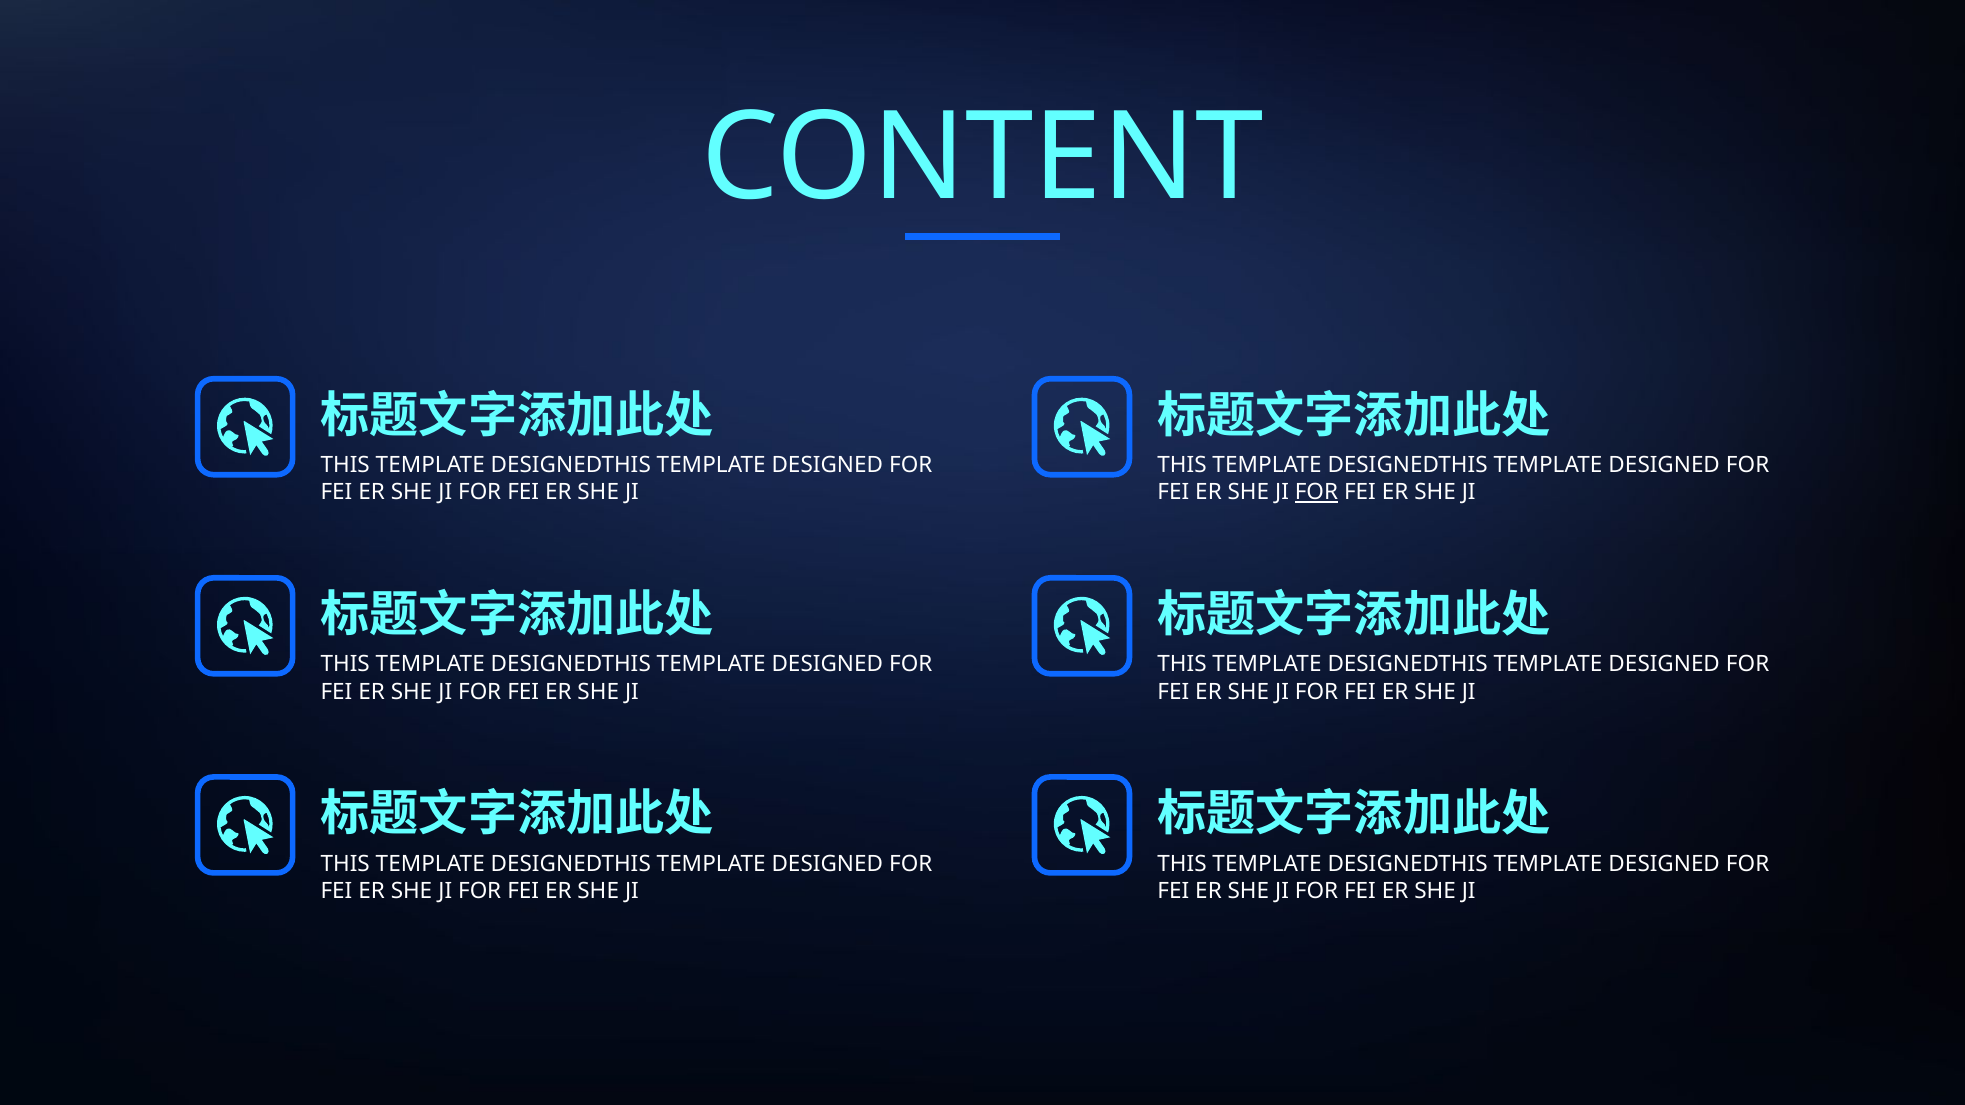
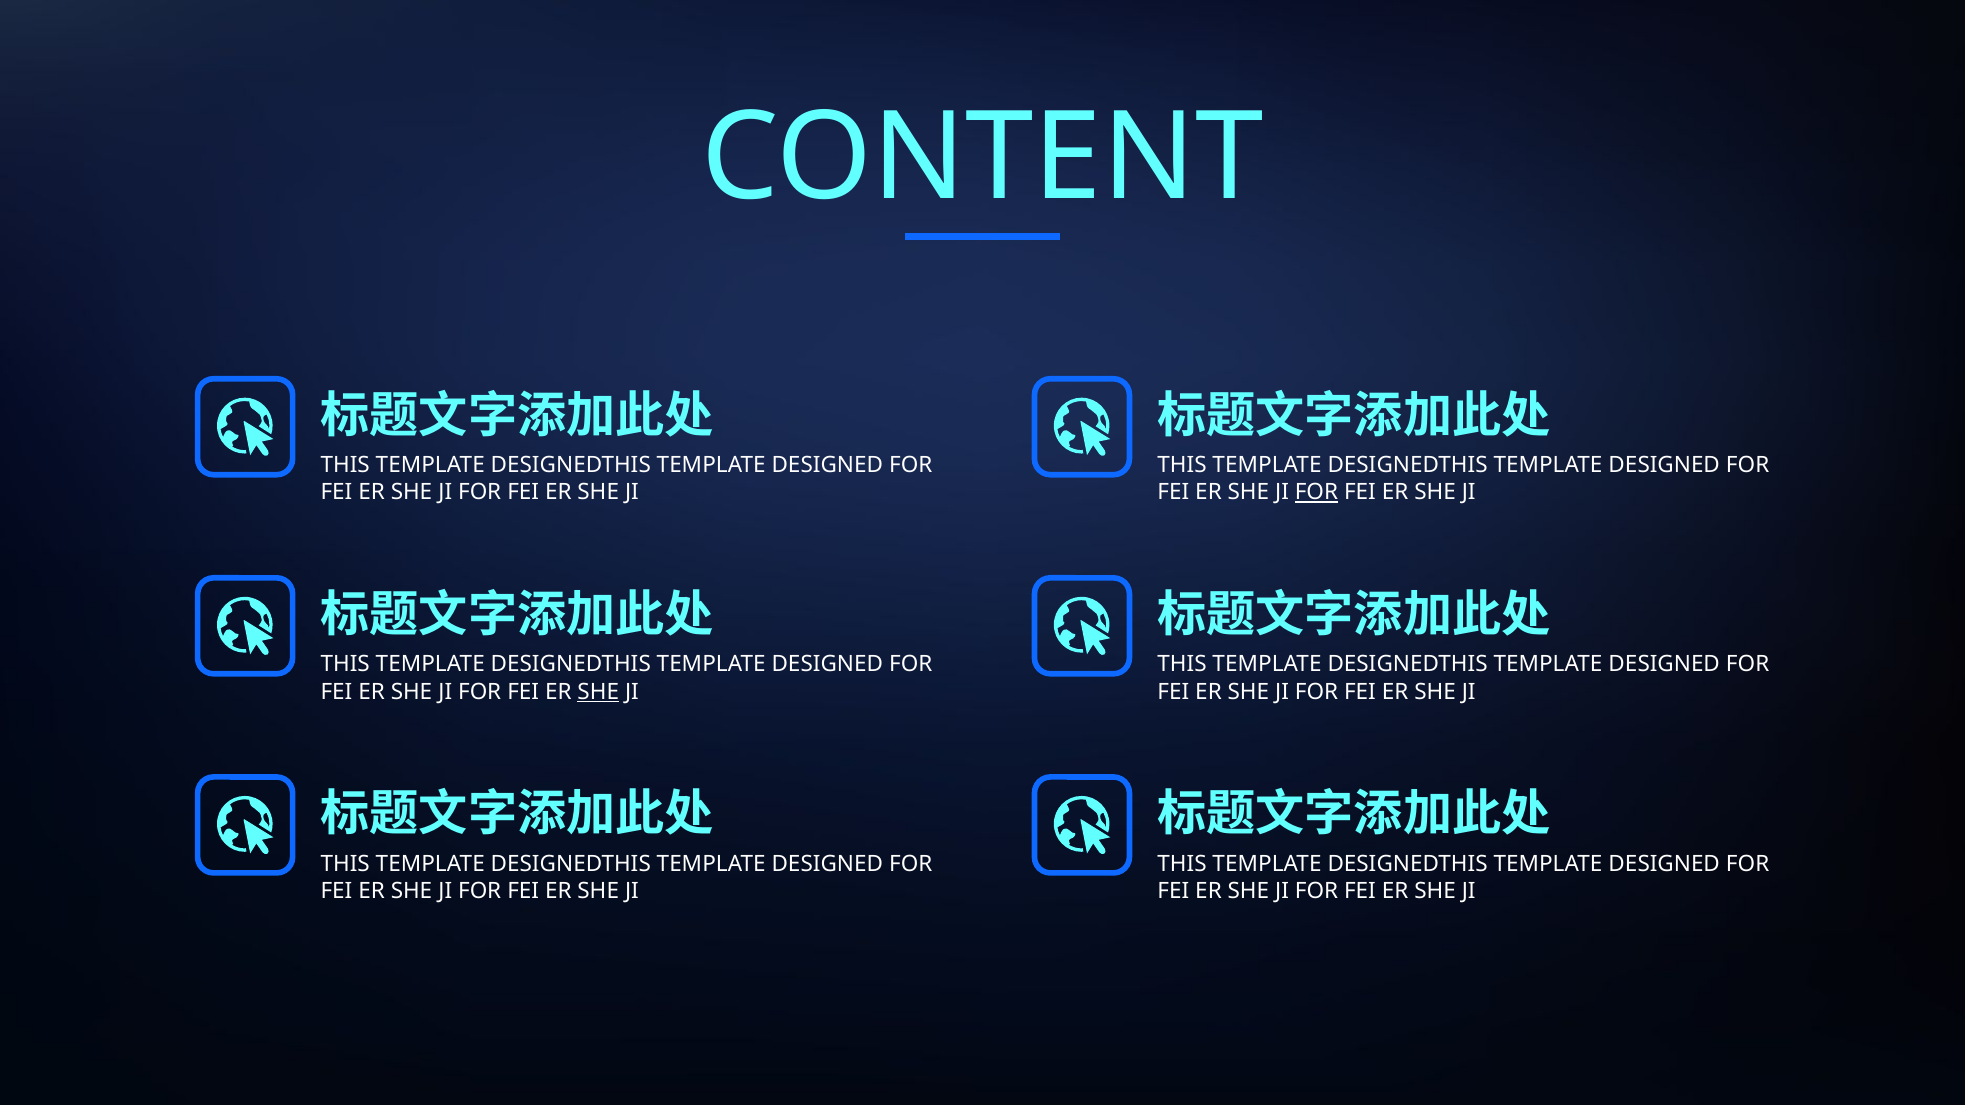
SHE underline: none -> present (598, 692)
